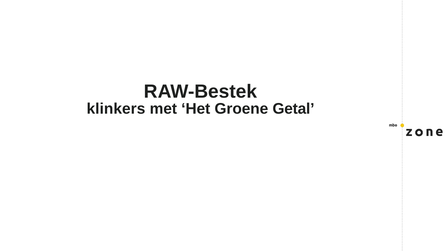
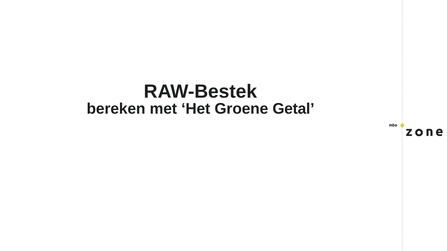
klinkers: klinkers -> bereken (116, 109)
